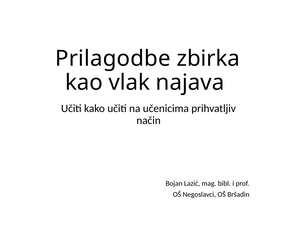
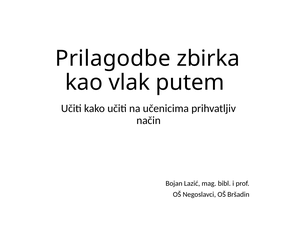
najava: najava -> putem (190, 83)
